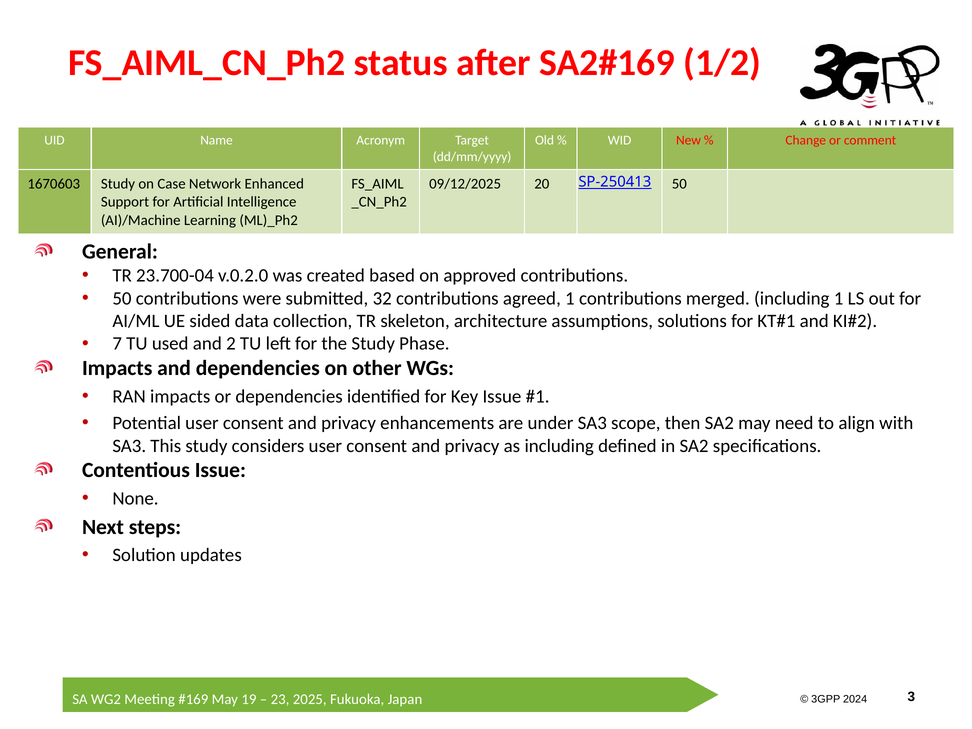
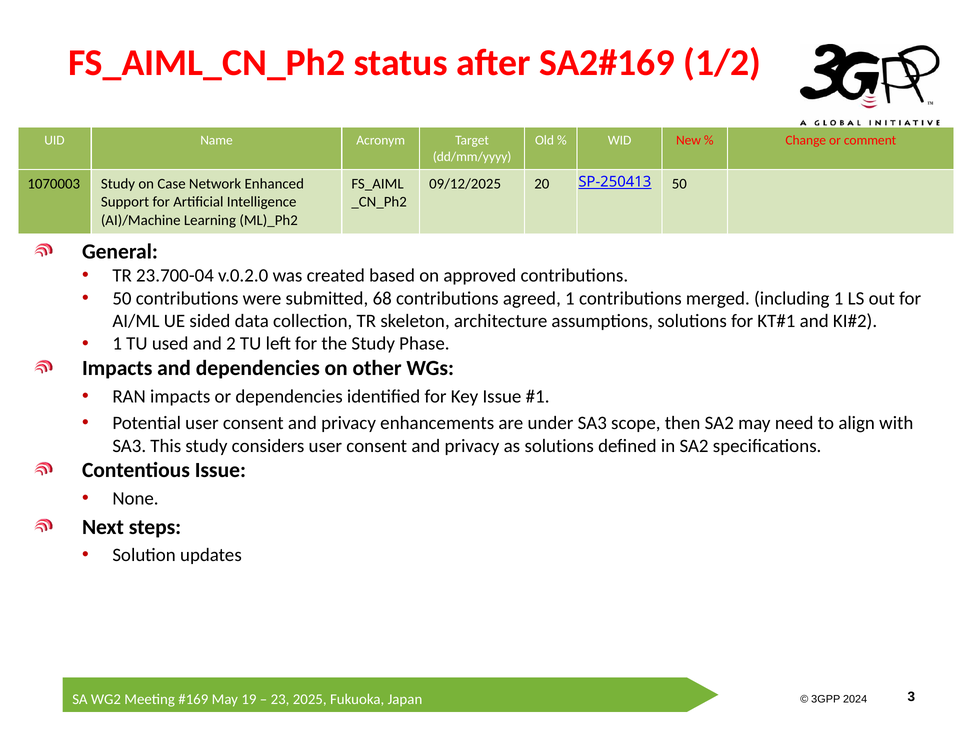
1670603: 1670603 -> 1070003 (54, 184)
32: 32 -> 68 (382, 298)
7: 7 -> 1 (117, 344)
as including: including -> solutions (559, 446)
